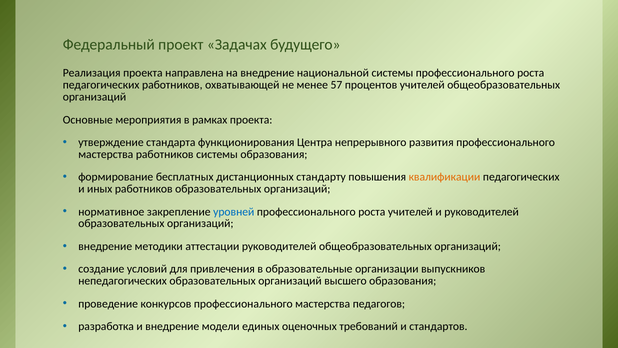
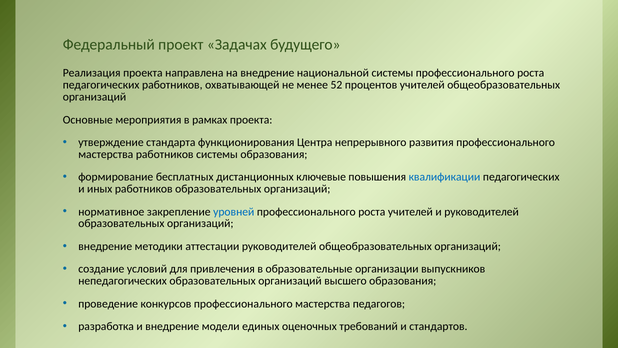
57: 57 -> 52 (336, 85)
стандарту: стандарту -> ключевые (321, 177)
квалификации colour: orange -> blue (444, 177)
